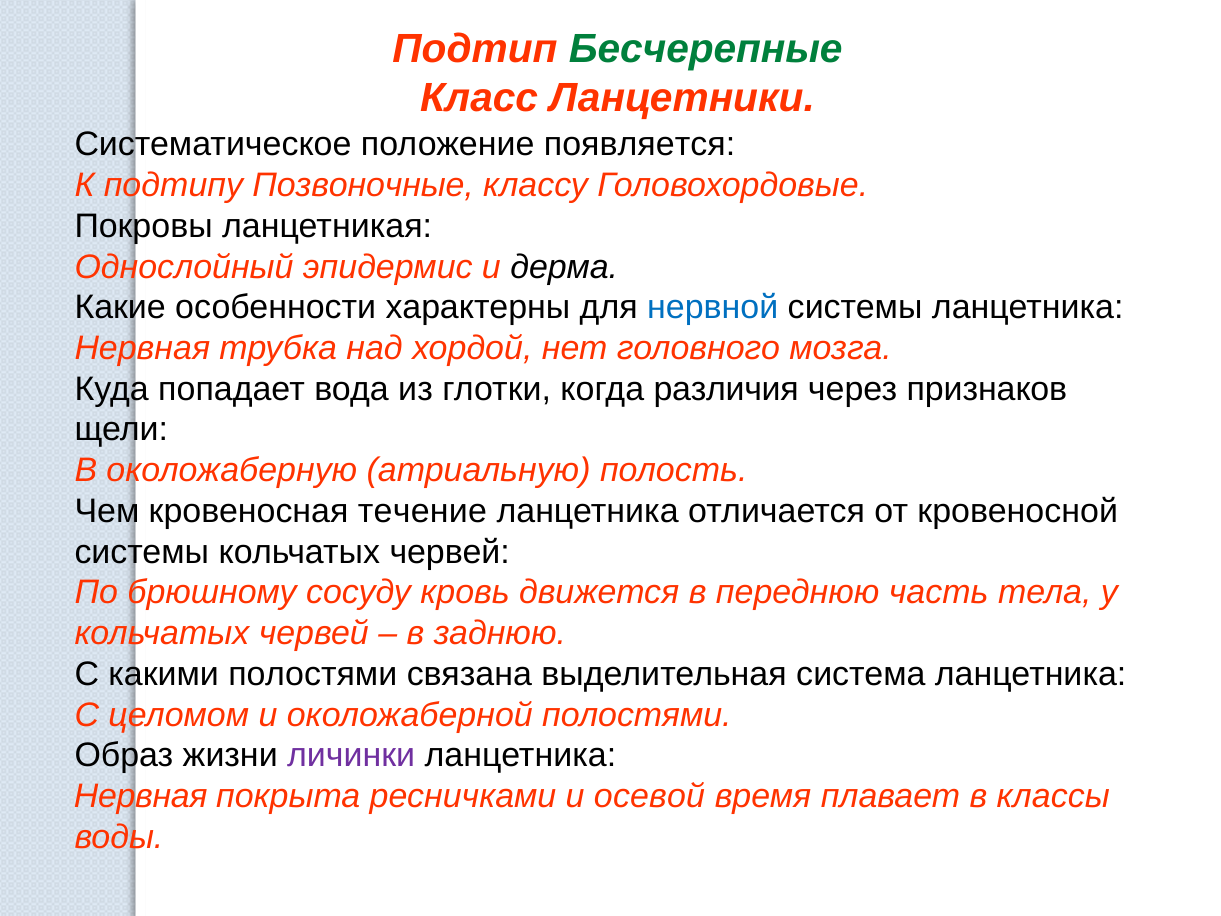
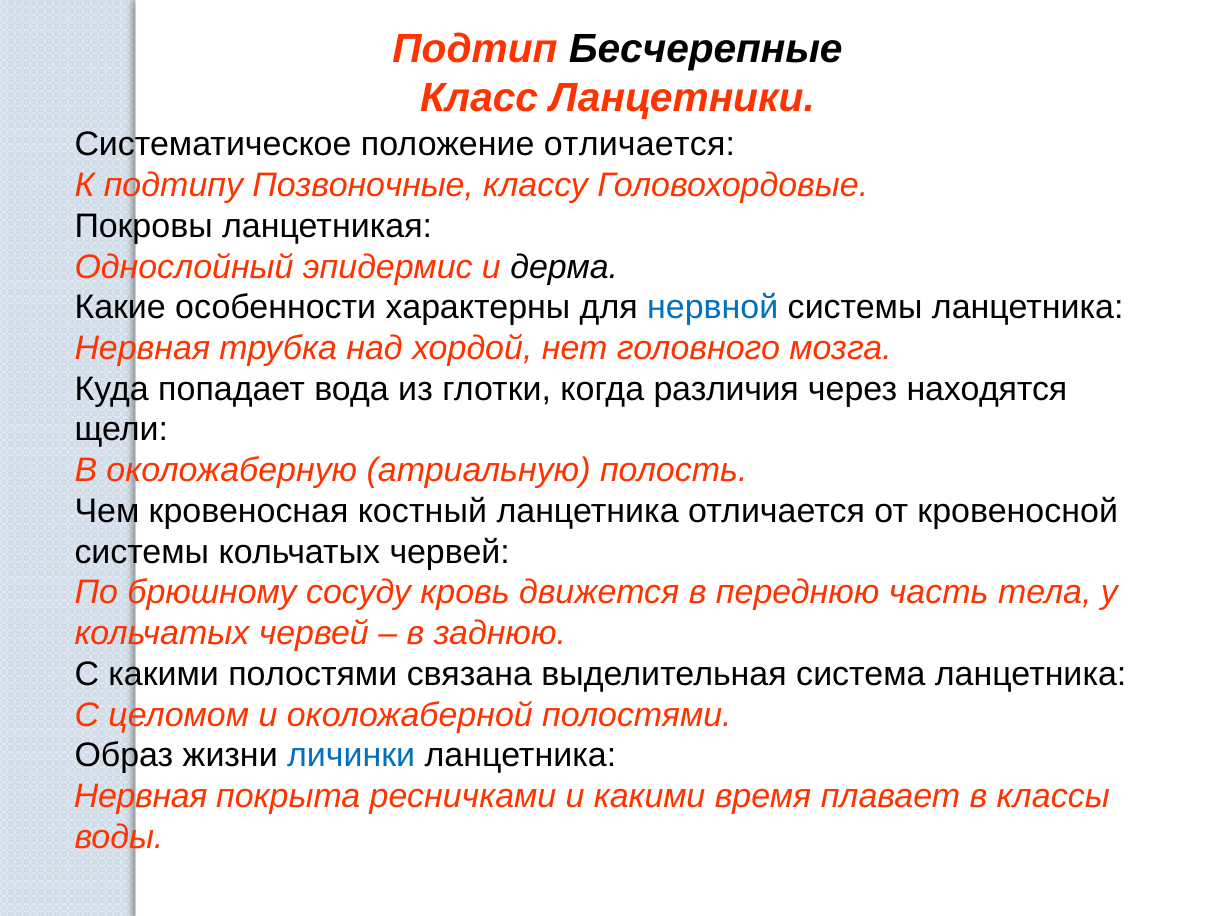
Бесчерепные colour: green -> black (706, 49)
положение появляется: появляется -> отличается (639, 145)
признаков: признаков -> находятся (987, 389)
течение: течение -> костный (423, 511)
личинки colour: purple -> blue (351, 755)
и осевой: осевой -> какими (650, 796)
